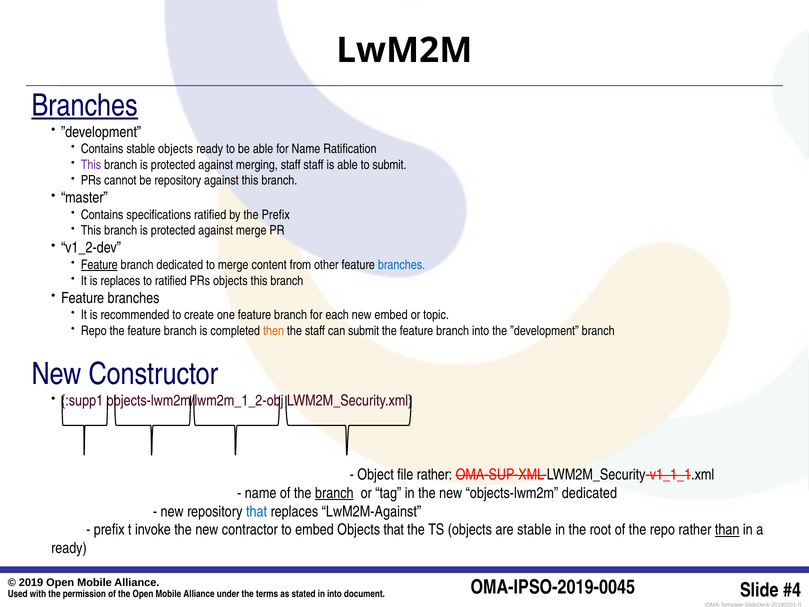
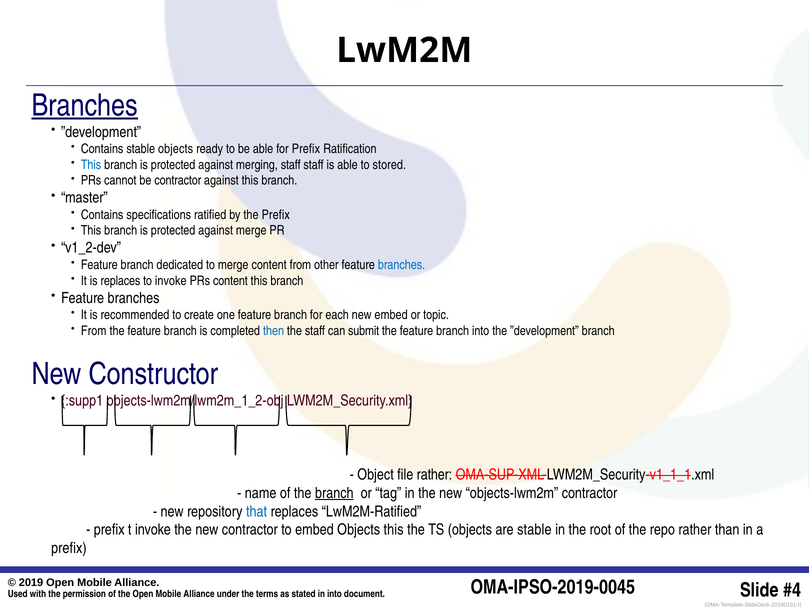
for Name: Name -> Prefix (306, 149)
This colour: purple -> blue (91, 165)
to submit: submit -> stored (389, 165)
be repository: repository -> contractor (178, 181)
Feature underline: present -> none (99, 265)
to ratified: ratified -> invoke (171, 281)
PRs objects: objects -> content (230, 281)
Repo: Repo -> From (94, 331)
then colour: orange -> blue (274, 331)
objects-lwm2m dedicated: dedicated -> contractor (589, 493)
LwM2M-Against: LwM2M-Against -> LwM2M-Ratified (371, 511)
Objects that: that -> this (394, 530)
than underline: present -> none (727, 530)
ready: ready -> prefix (69, 548)
